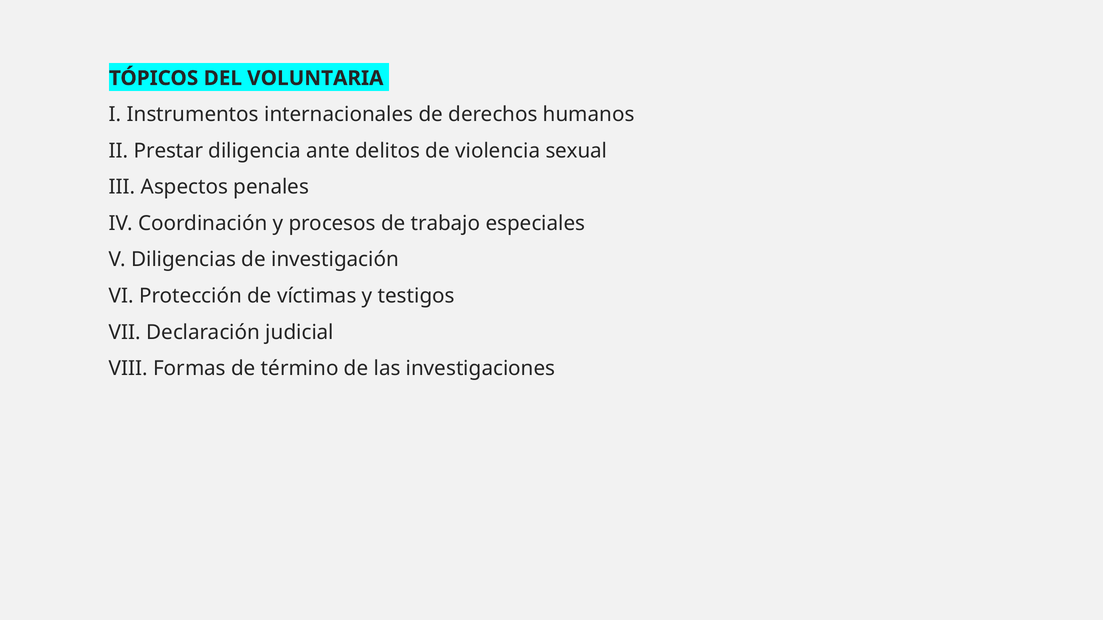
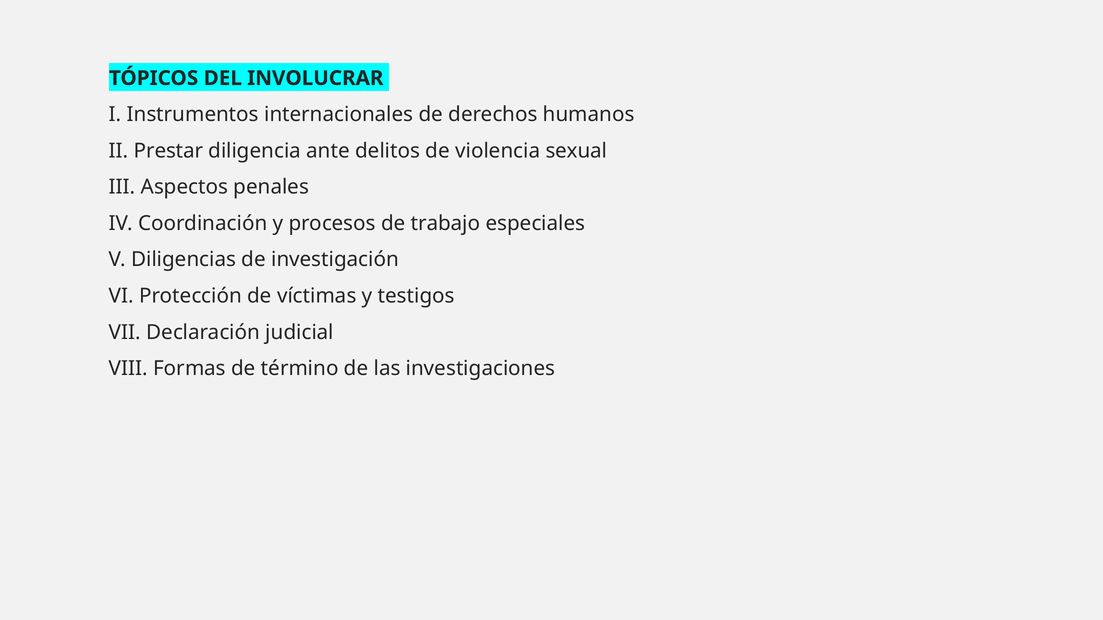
VOLUNTARIA: VOLUNTARIA -> INVOLUCRAR (315, 78)
